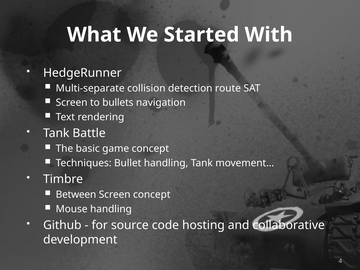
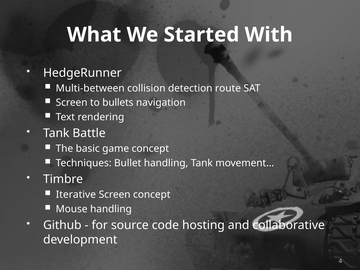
Multi-separate: Multi-separate -> Multi-between (90, 88)
Between: Between -> Iterative (76, 195)
